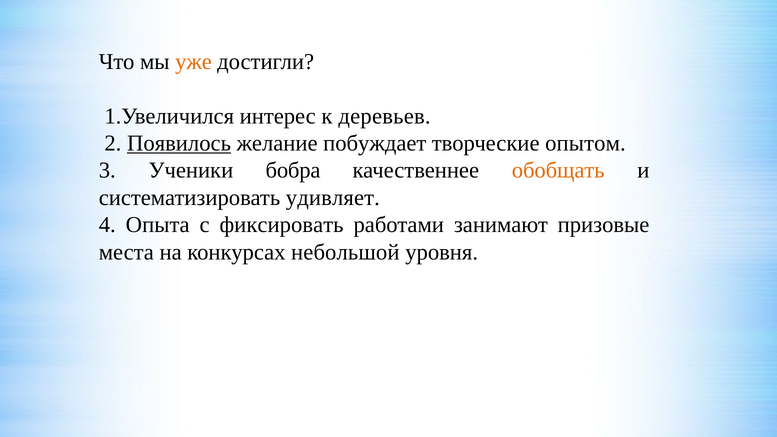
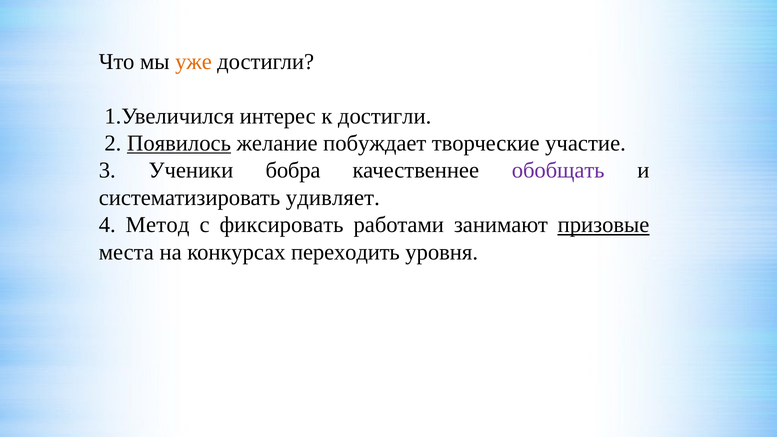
к деревьев: деревьев -> достигли (385, 116)
опытом: опытом -> участие (586, 143)
обобщать colour: orange -> purple (558, 170)
Опыта: Опыта -> Метод (158, 225)
призовые underline: none -> present (604, 225)
небольшой: небольшой -> переходить (345, 252)
